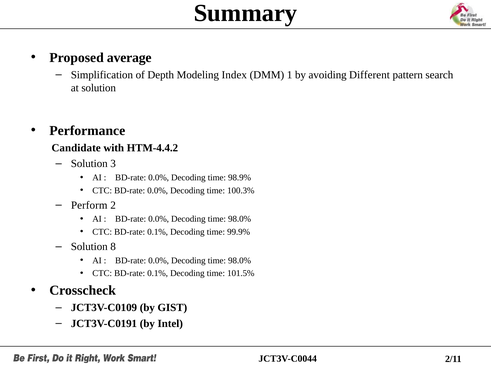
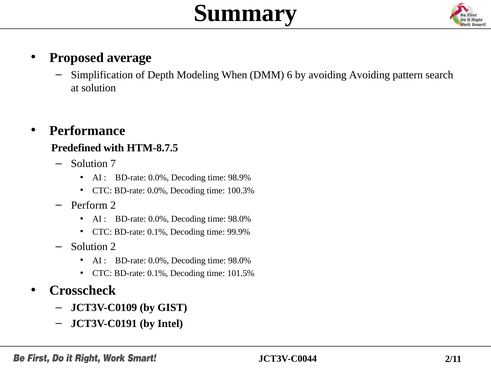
Index: Index -> When (234, 75)
1: 1 -> 6 (290, 75)
avoiding Different: Different -> Avoiding (370, 75)
Candidate: Candidate -> Predefined (76, 148)
HTM-4.4.2: HTM-4.4.2 -> HTM-8.7.5 (152, 148)
3: 3 -> 7 (113, 164)
Solution 8: 8 -> 2 (113, 247)
